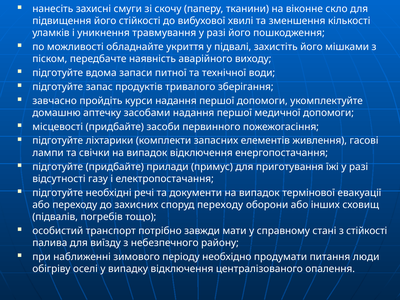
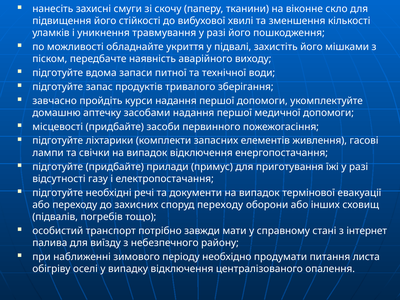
з стійкості: стійкості -> інтернет (367, 231)
люди: люди -> листа (366, 257)
